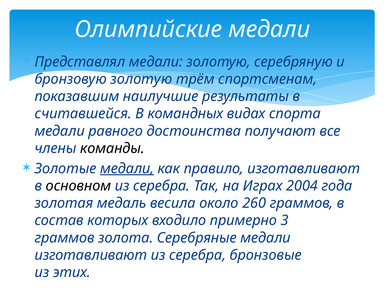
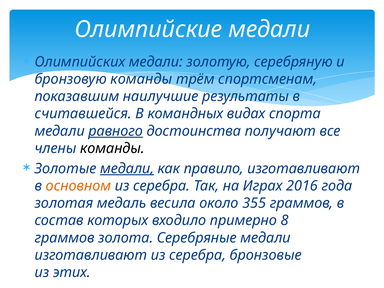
Представлял: Представлял -> Олимпийских (80, 62)
бронзовую золотую: золотую -> команды (141, 79)
равного underline: none -> present (116, 131)
основном colour: black -> orange (78, 186)
2004: 2004 -> 2016 (302, 186)
260: 260 -> 355 (254, 203)
3: 3 -> 8 (285, 220)
